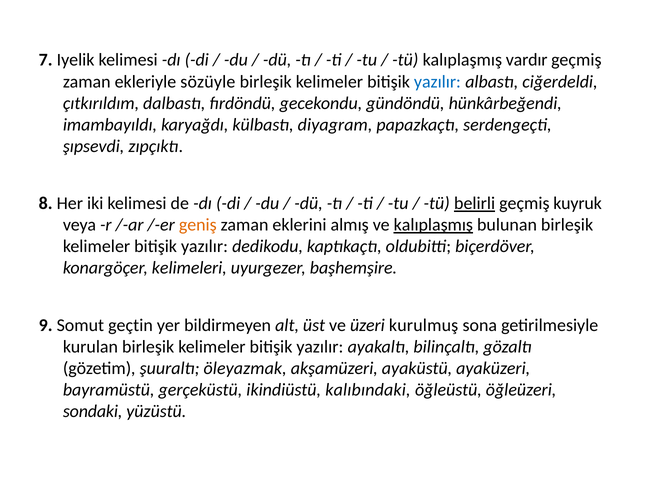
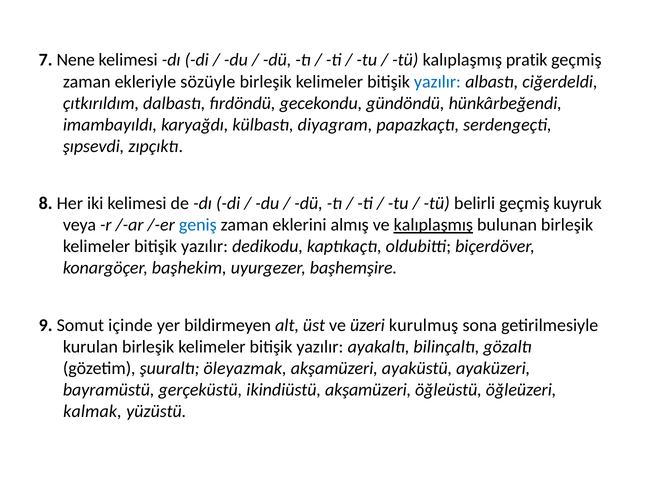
Iyelik: Iyelik -> Nene (76, 60)
vardır: vardır -> pratik (527, 60)
belirli underline: present -> none (475, 203)
geniş colour: orange -> blue (198, 225)
kelimeleri: kelimeleri -> başhekim (189, 268)
geçtin: geçtin -> içinde (130, 325)
ikindiüstü kalıbındaki: kalıbındaki -> akşamüzeri (368, 390)
sondaki: sondaki -> kalmak (92, 411)
